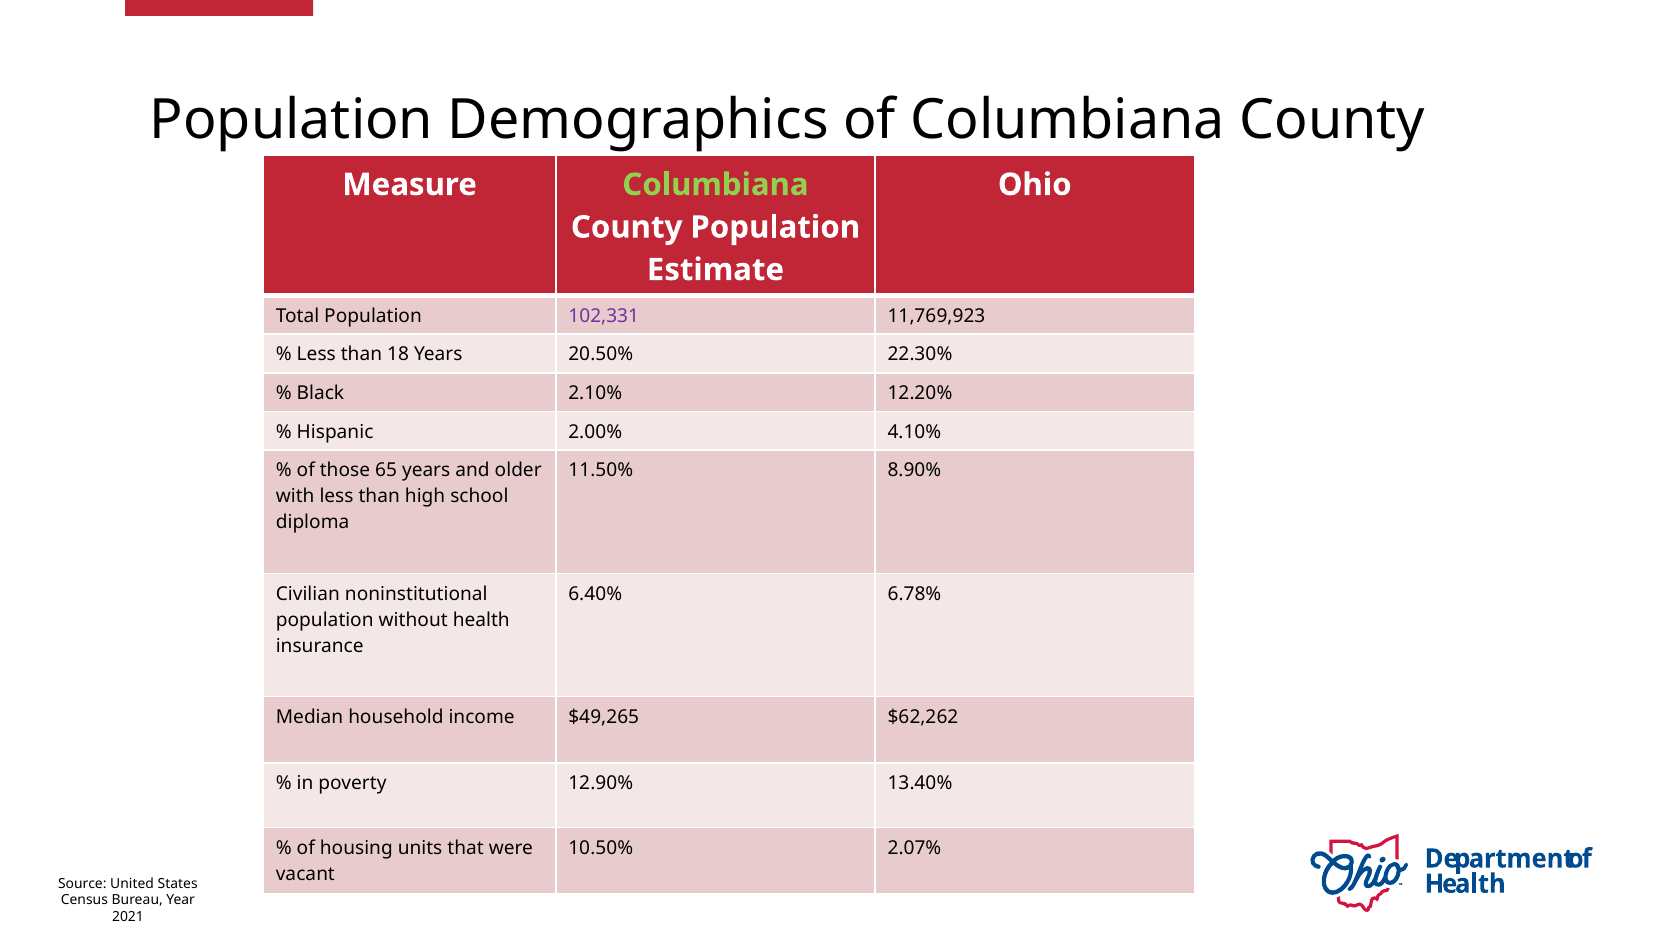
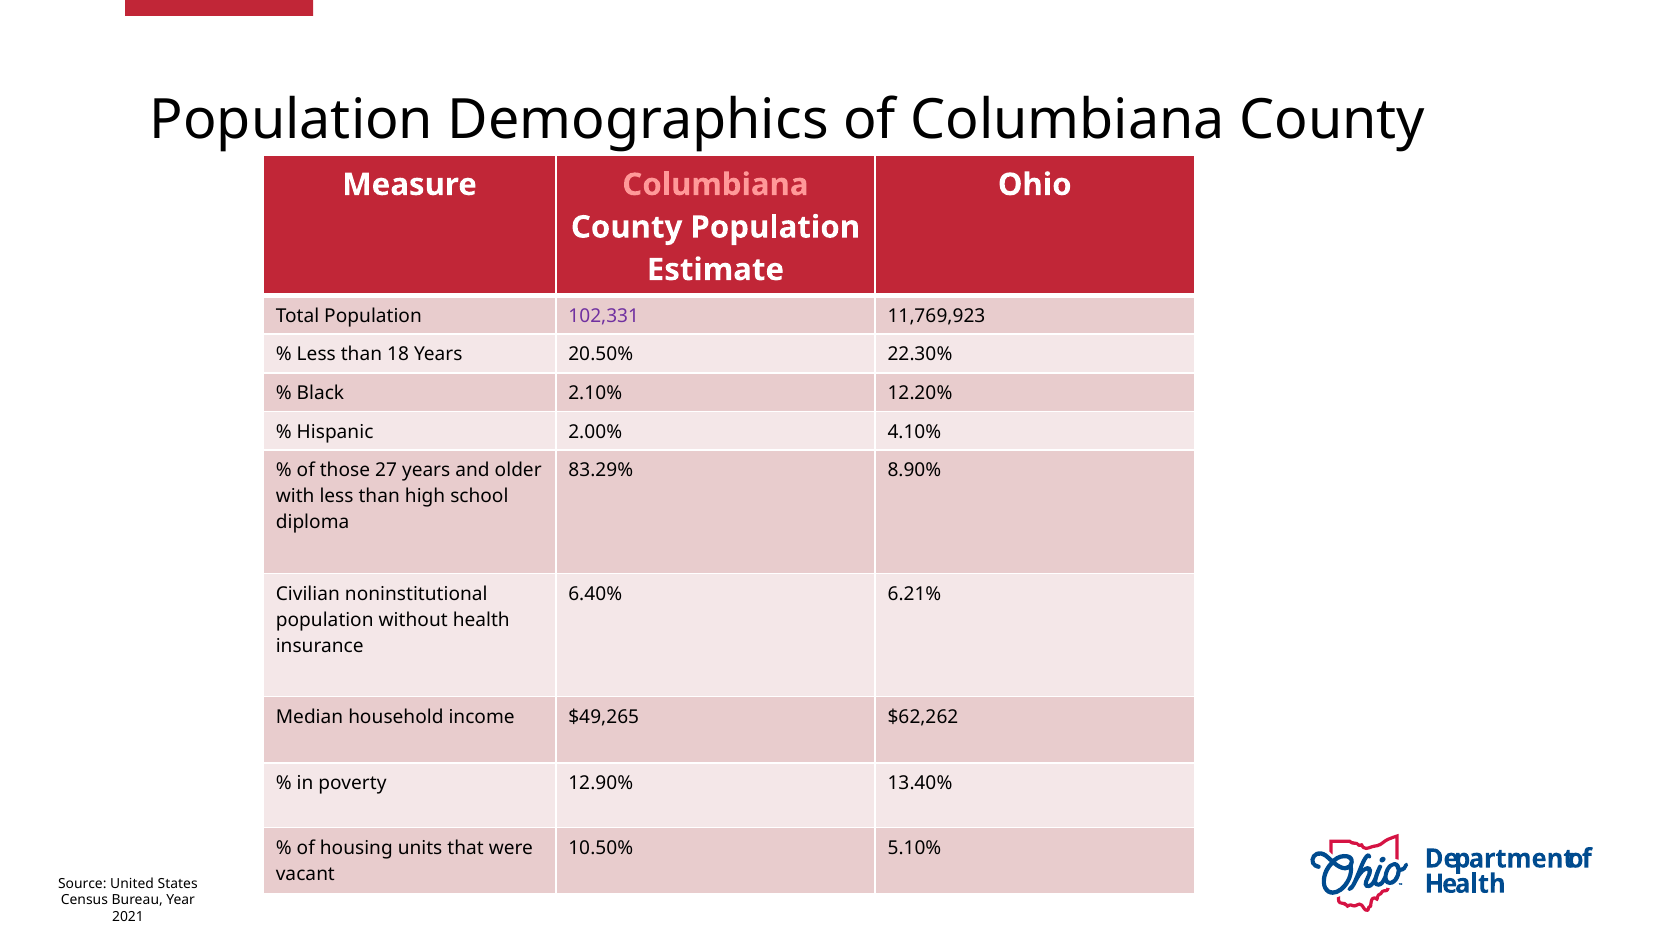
Columbiana colour: light green -> pink (715, 185)
65: 65 -> 27 (386, 470)
11.50%: 11.50% -> 83.29% (601, 470)
6.78%: 6.78% -> 6.21% (914, 594)
2.07%: 2.07% -> 5.10% (914, 848)
